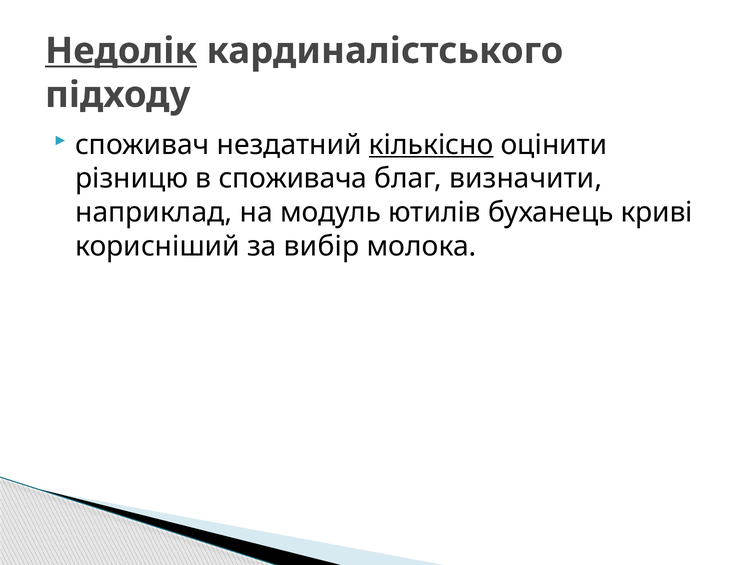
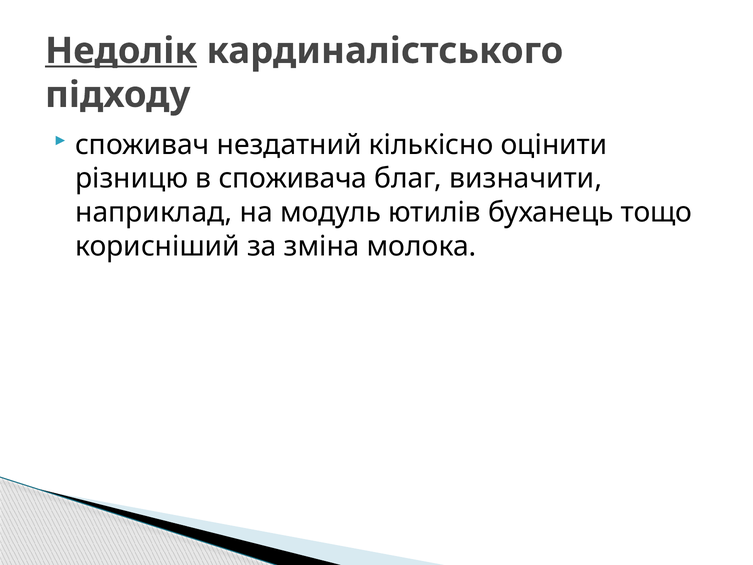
кількісно underline: present -> none (431, 145)
криві: криві -> тощо (657, 212)
вибір: вибір -> зміна (322, 246)
